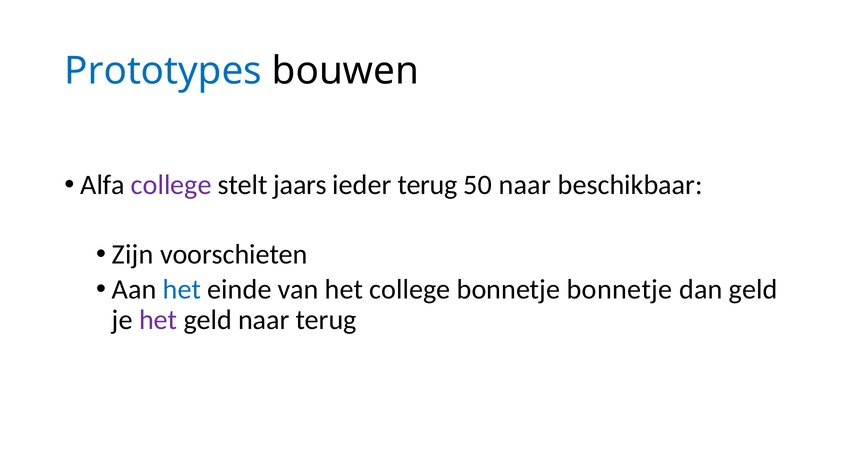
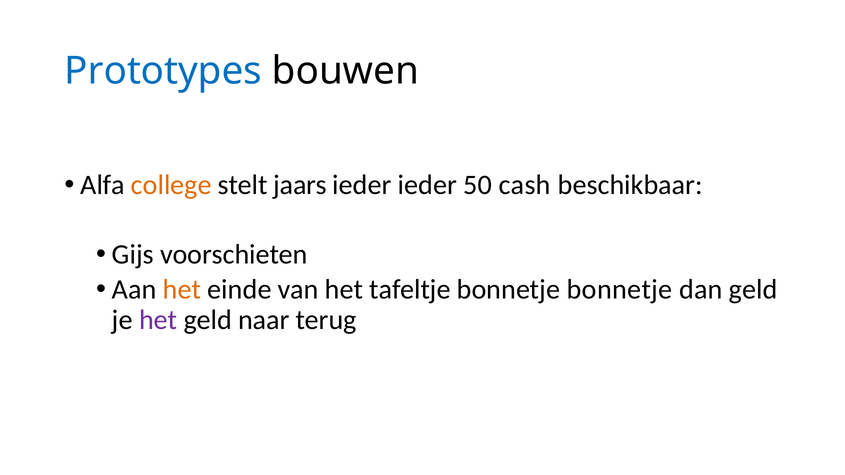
college colour: purple -> orange (171, 185)
ieder terug: terug -> ieder (427, 185)
50 naar: naar -> cash (525, 185)
Zijn: Zijn -> Gijs (133, 255)
het colour: blue -> orange (182, 290)
het college: college -> tafeltje (410, 290)
